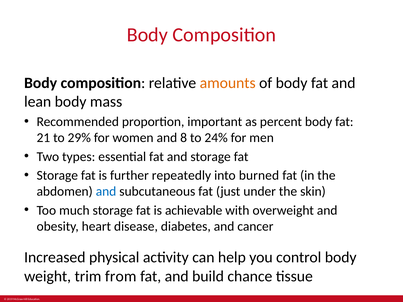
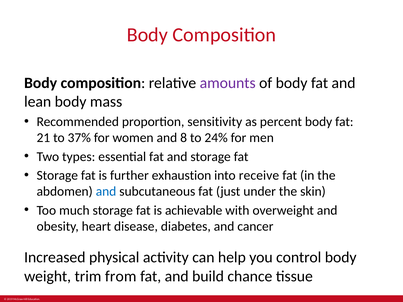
amounts colour: orange -> purple (228, 83)
important: important -> sensitivity (215, 122)
29%: 29% -> 37% (79, 138)
repeatedly: repeatedly -> exhaustion (182, 176)
burned: burned -> receive (259, 176)
